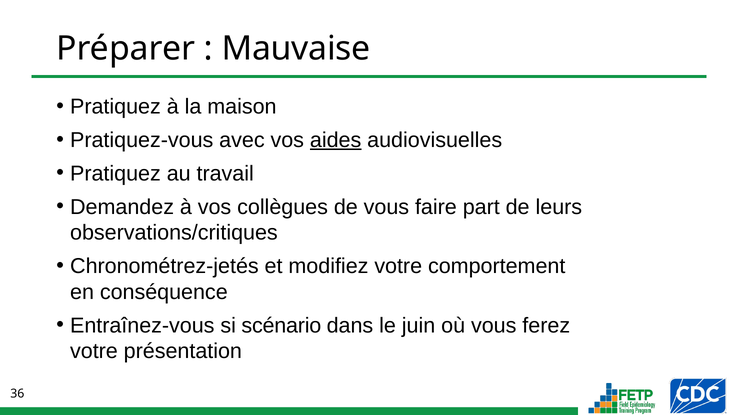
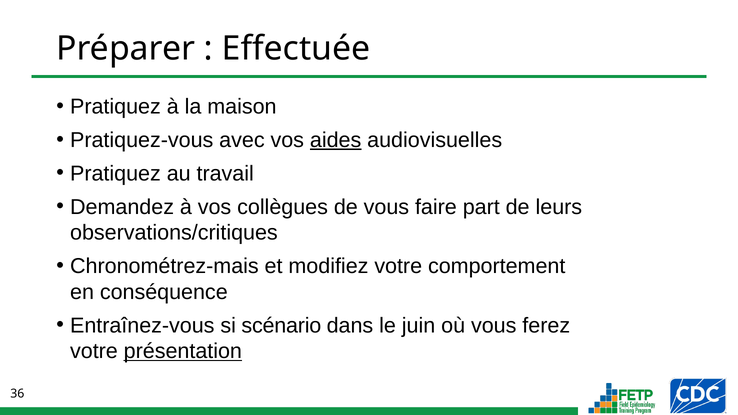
Mauvaise: Mauvaise -> Effectuée (296, 49)
Chronométrez-jetés: Chronométrez-jetés -> Chronométrez-mais (164, 266)
présentation underline: none -> present (183, 351)
